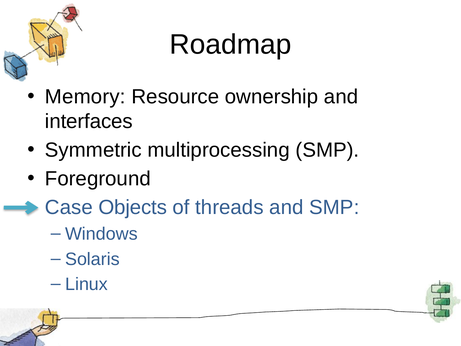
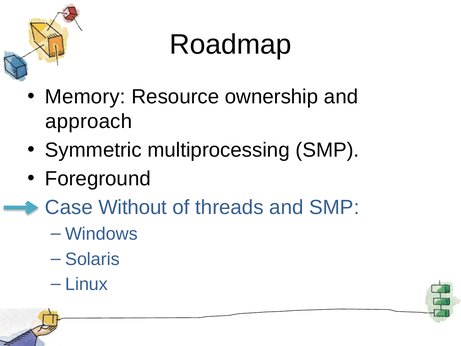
interfaces: interfaces -> approach (89, 121)
Objects: Objects -> Without (133, 207)
